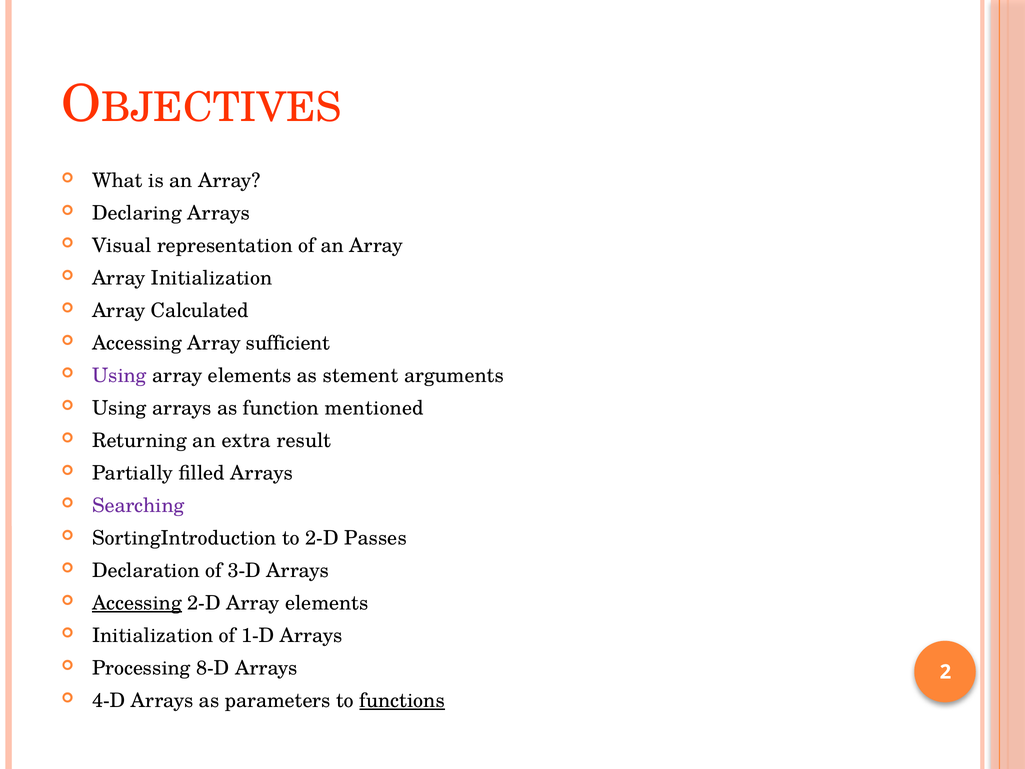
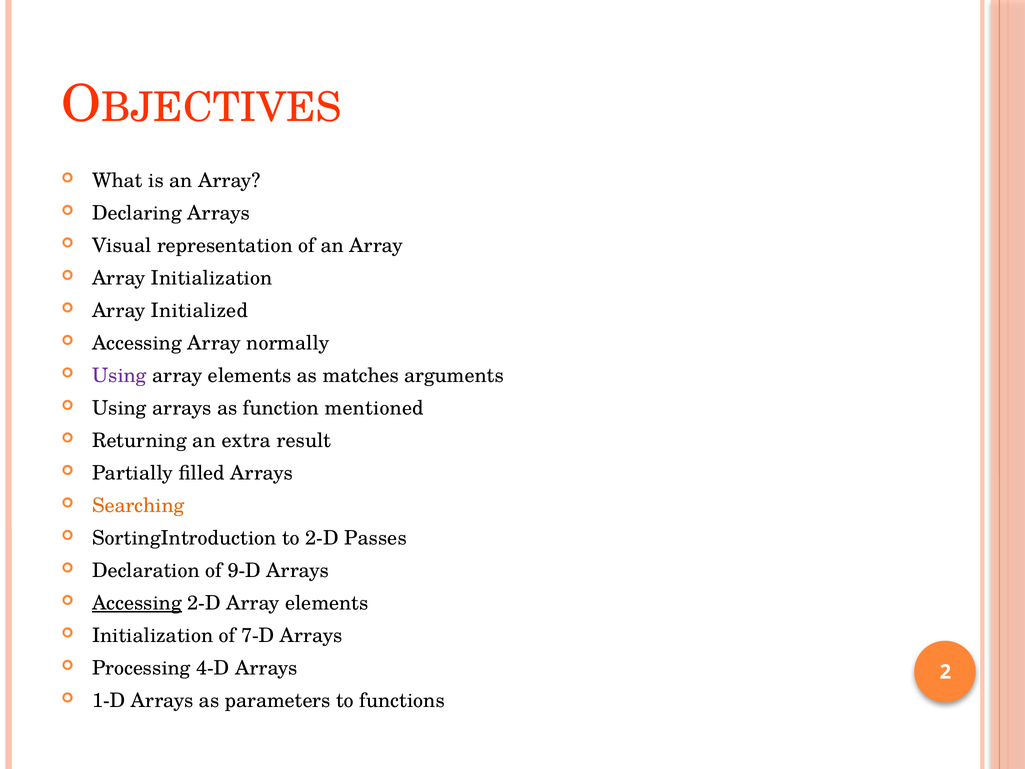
Calculated: Calculated -> Initialized (200, 311)
sufficient: sufficient -> normally (288, 343)
stement: stement -> matches (361, 376)
Searching colour: purple -> orange (138, 506)
3-D: 3-D -> 9-D (244, 571)
1-D: 1-D -> 7-D (258, 635)
8-D: 8-D -> 4-D (213, 668)
4-D: 4-D -> 1-D (109, 700)
functions underline: present -> none (402, 700)
